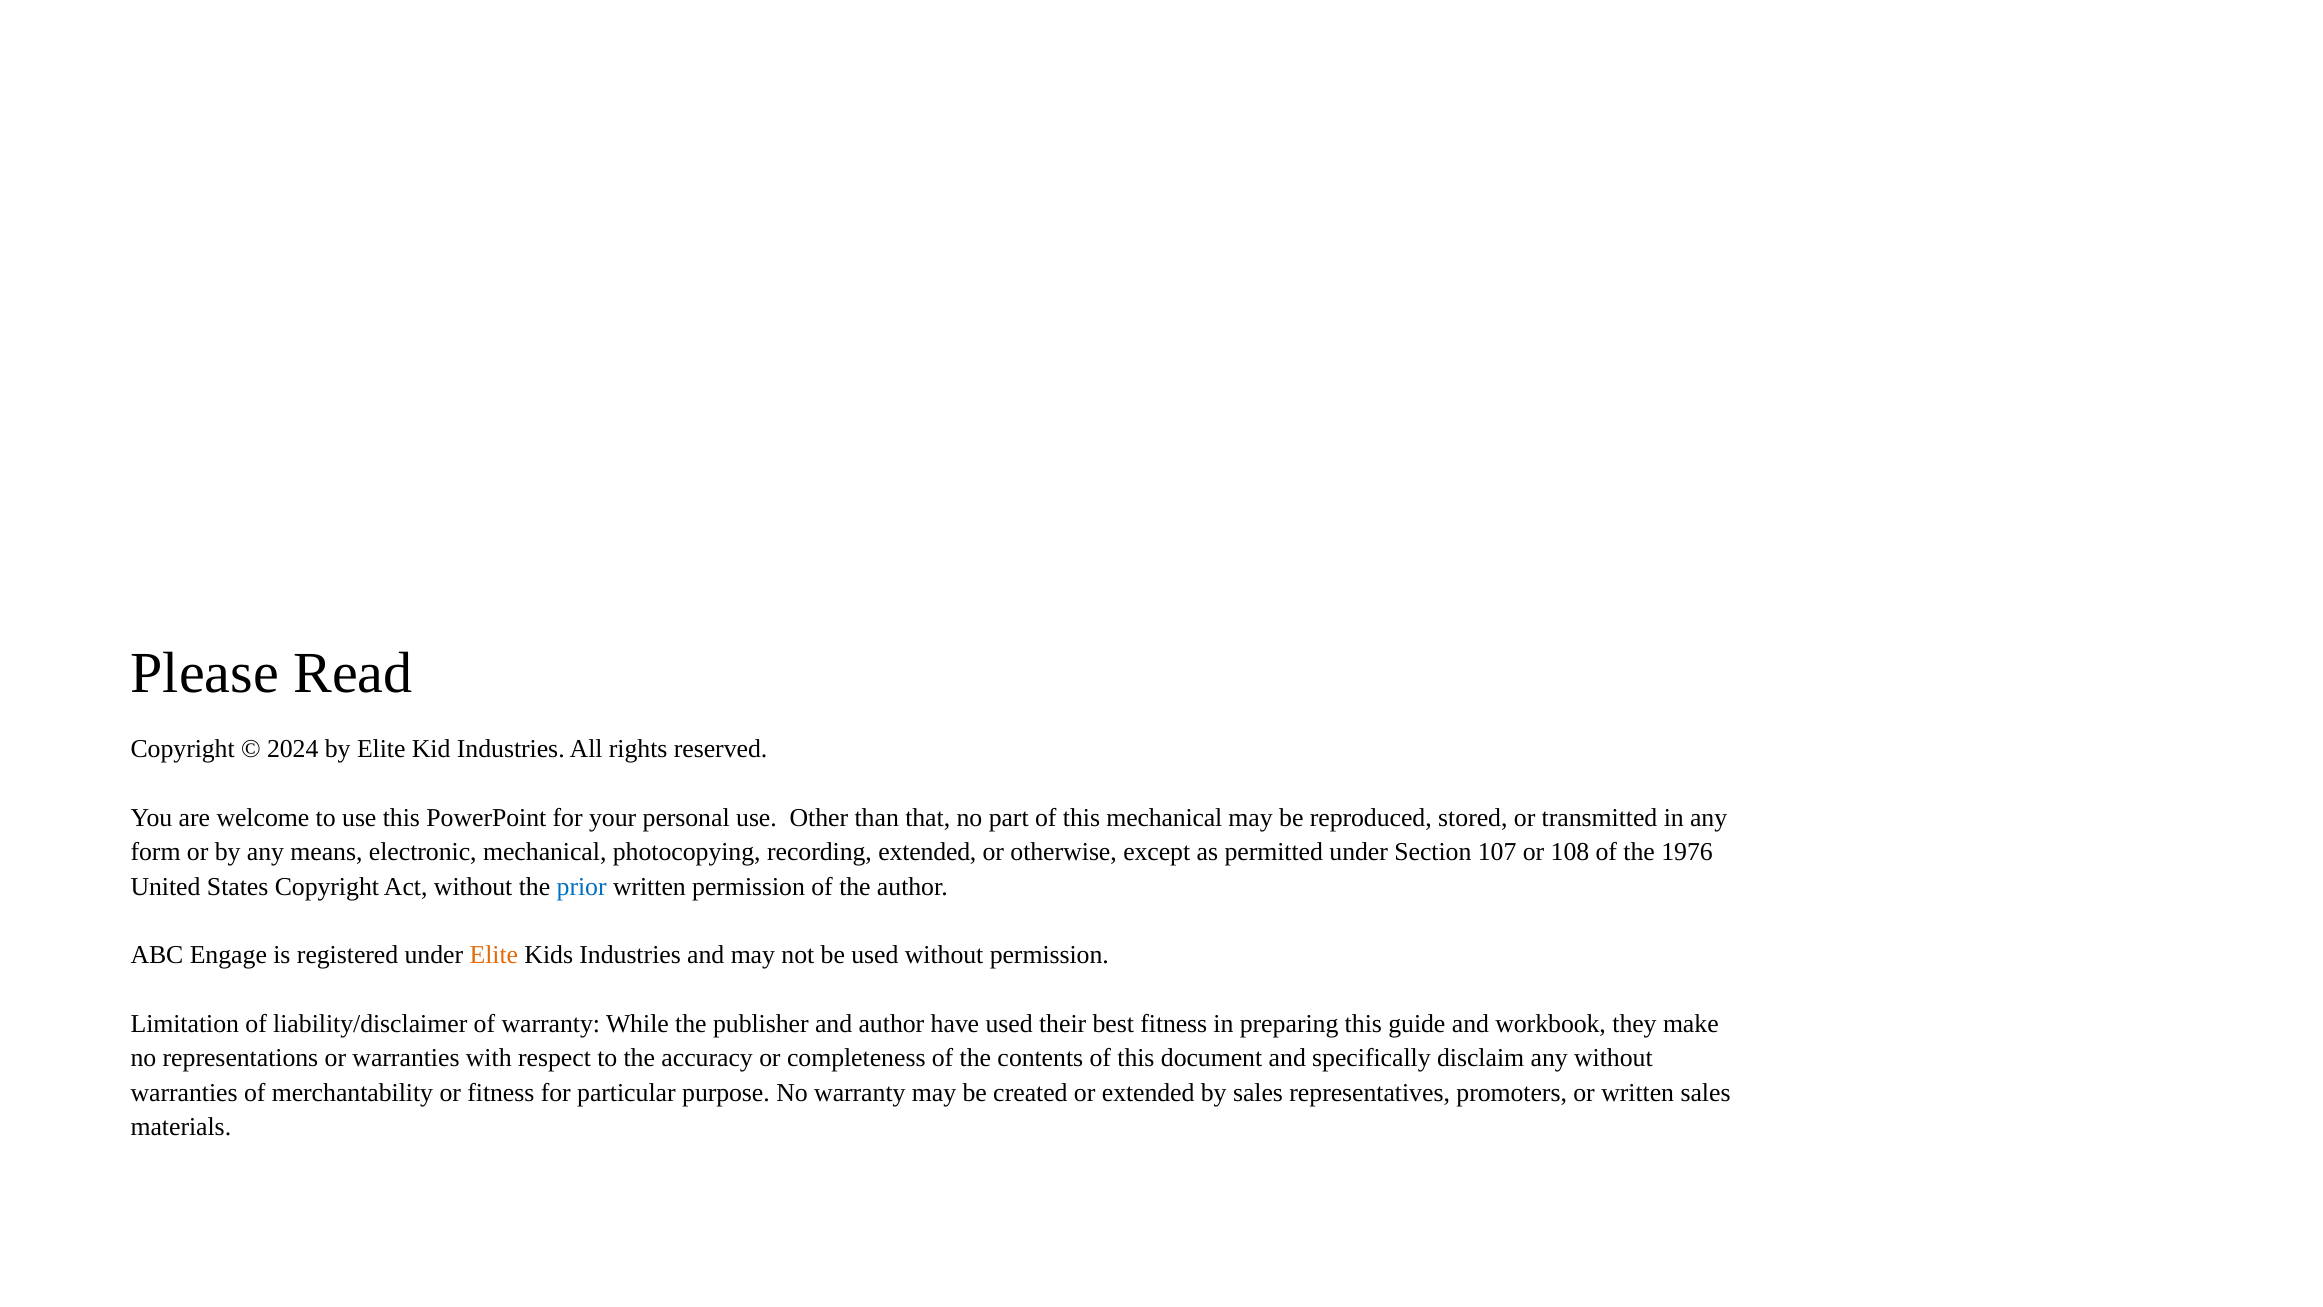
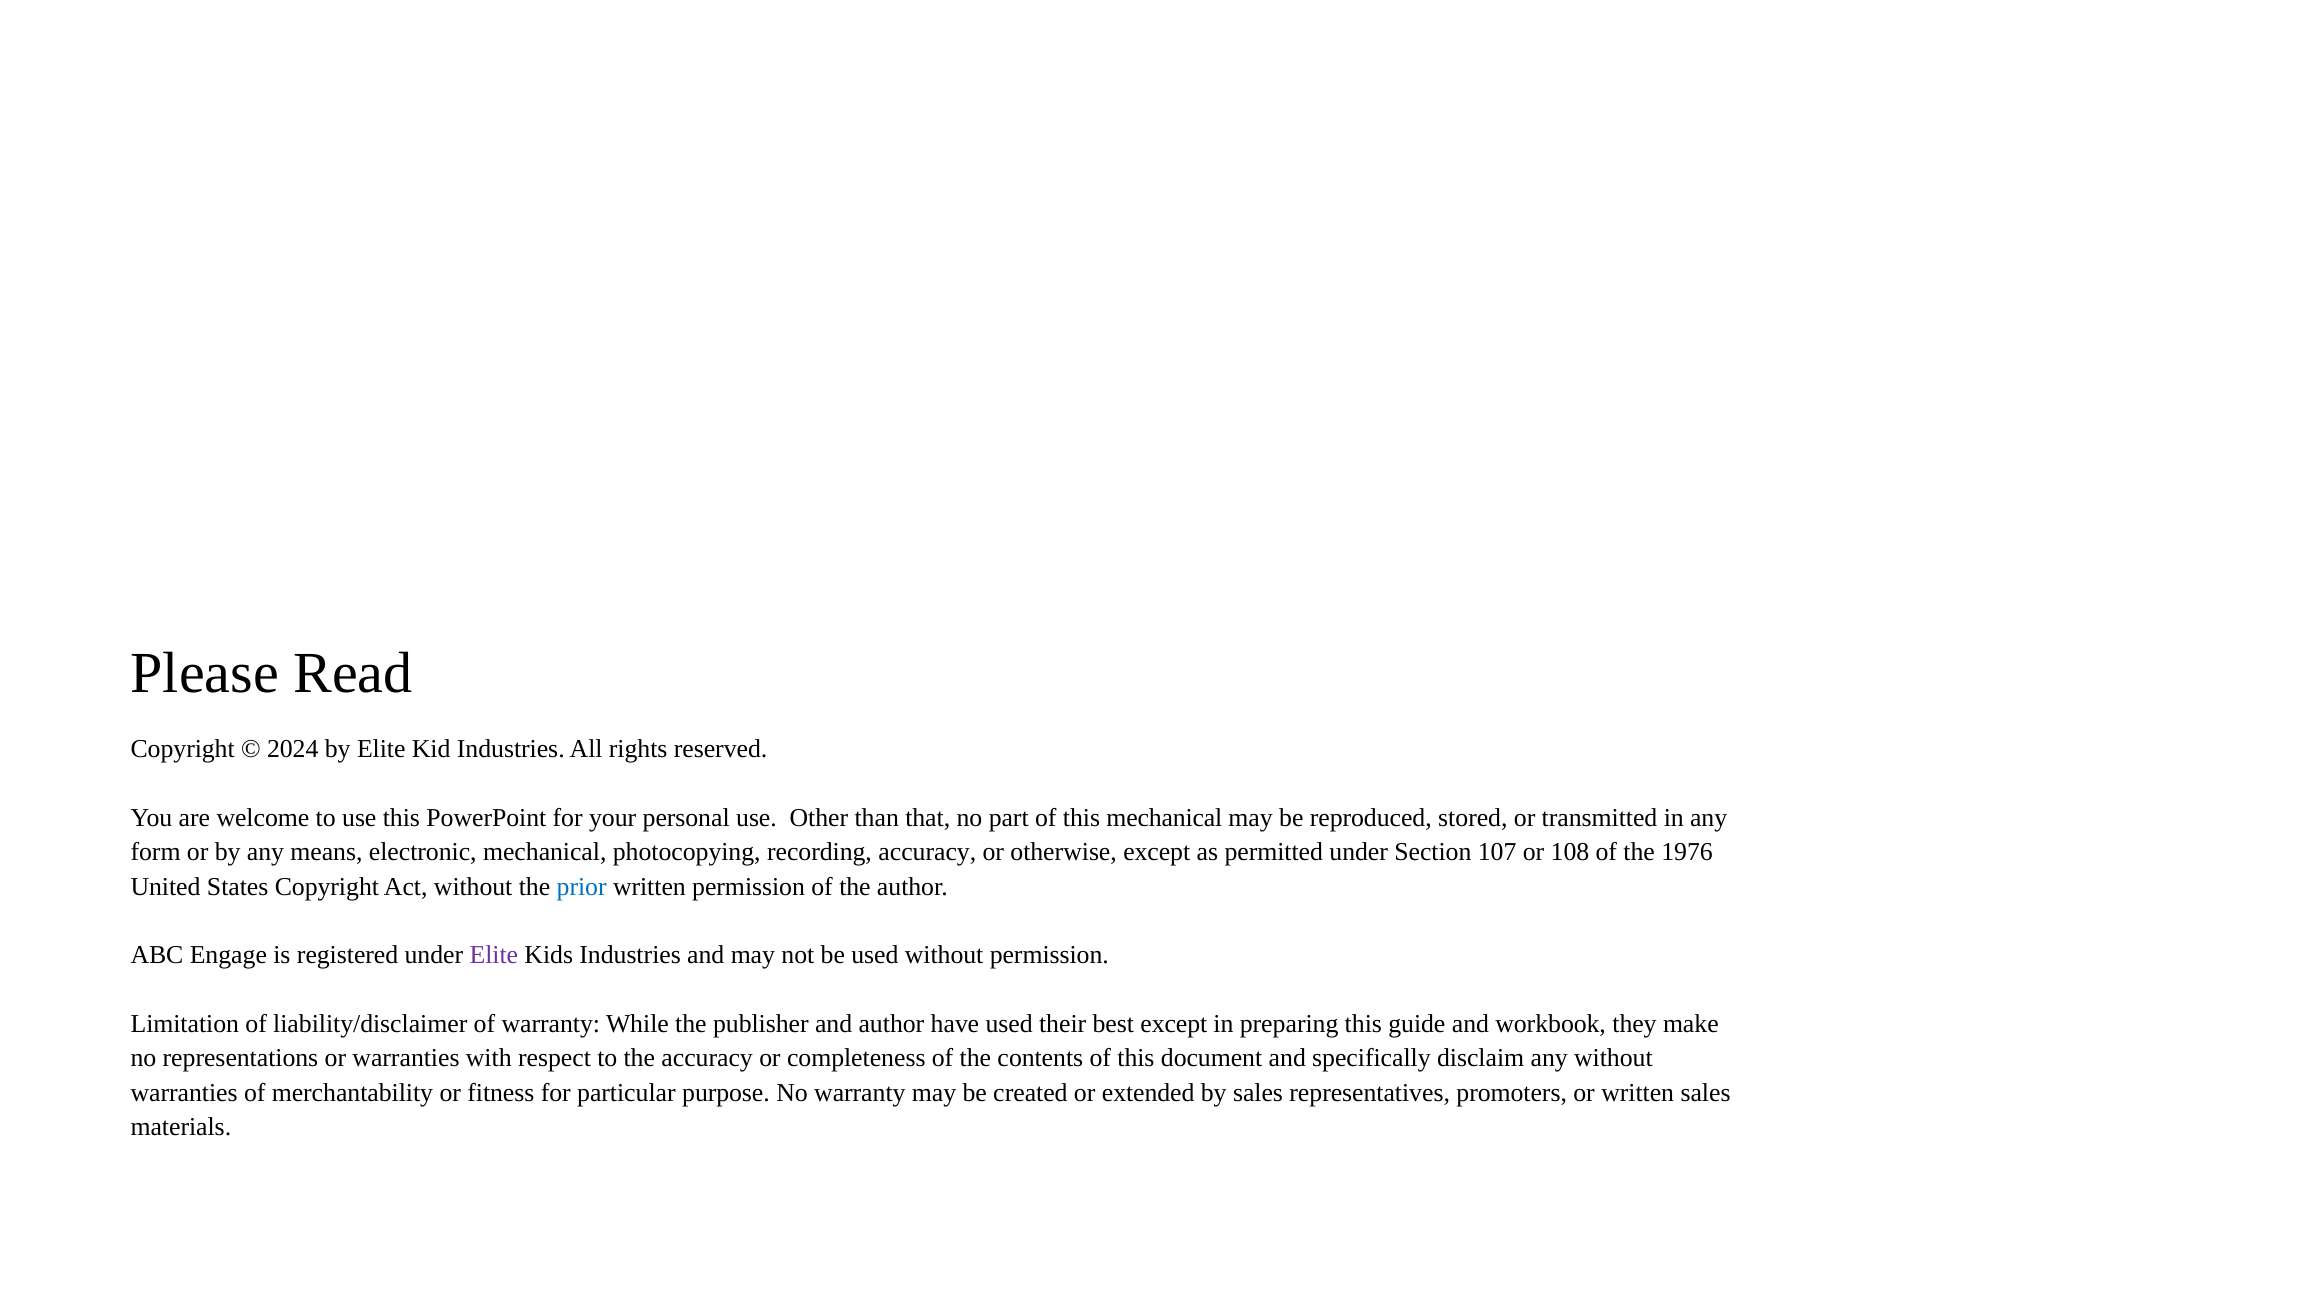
recording extended: extended -> accuracy (927, 852)
Elite colour: orange -> purple (494, 955)
best fitness: fitness -> except (1174, 1024)
